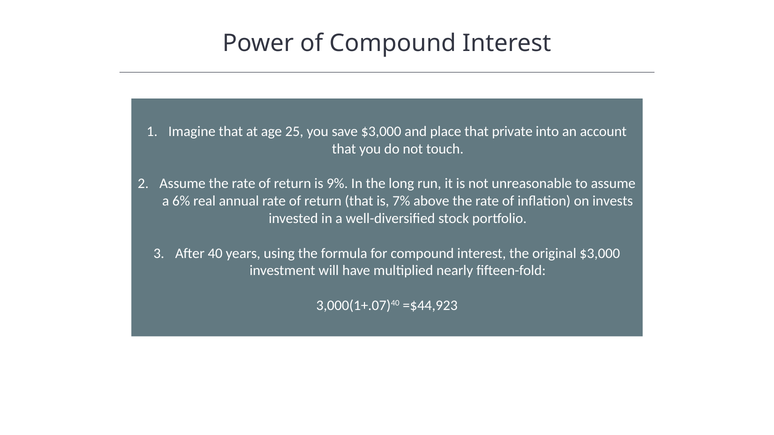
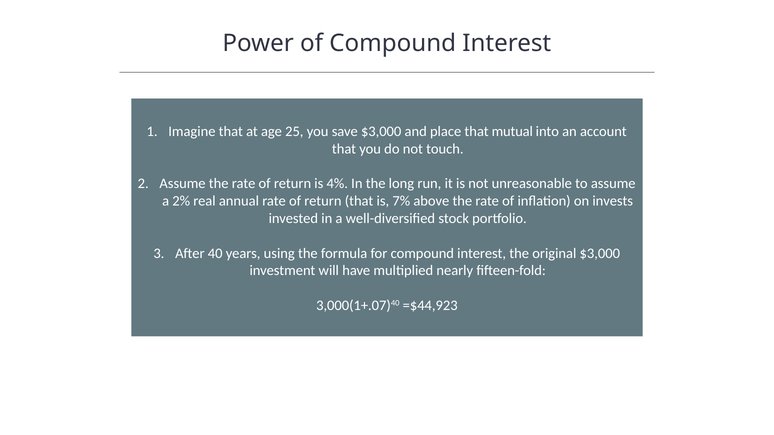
private: private -> mutual (512, 132)
9%: 9% -> 4% (337, 184)
6%: 6% -> 2% (181, 201)
